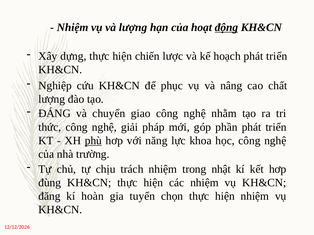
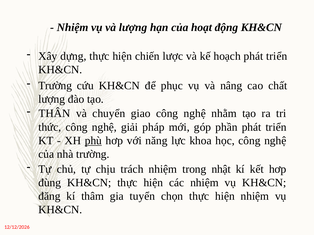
động underline: present -> none (226, 27)
Nghiệp: Nghiệp -> Trường (55, 86)
ĐÁNG: ĐÁNG -> THÂN (54, 114)
hoàn: hoàn -> thâm (93, 197)
